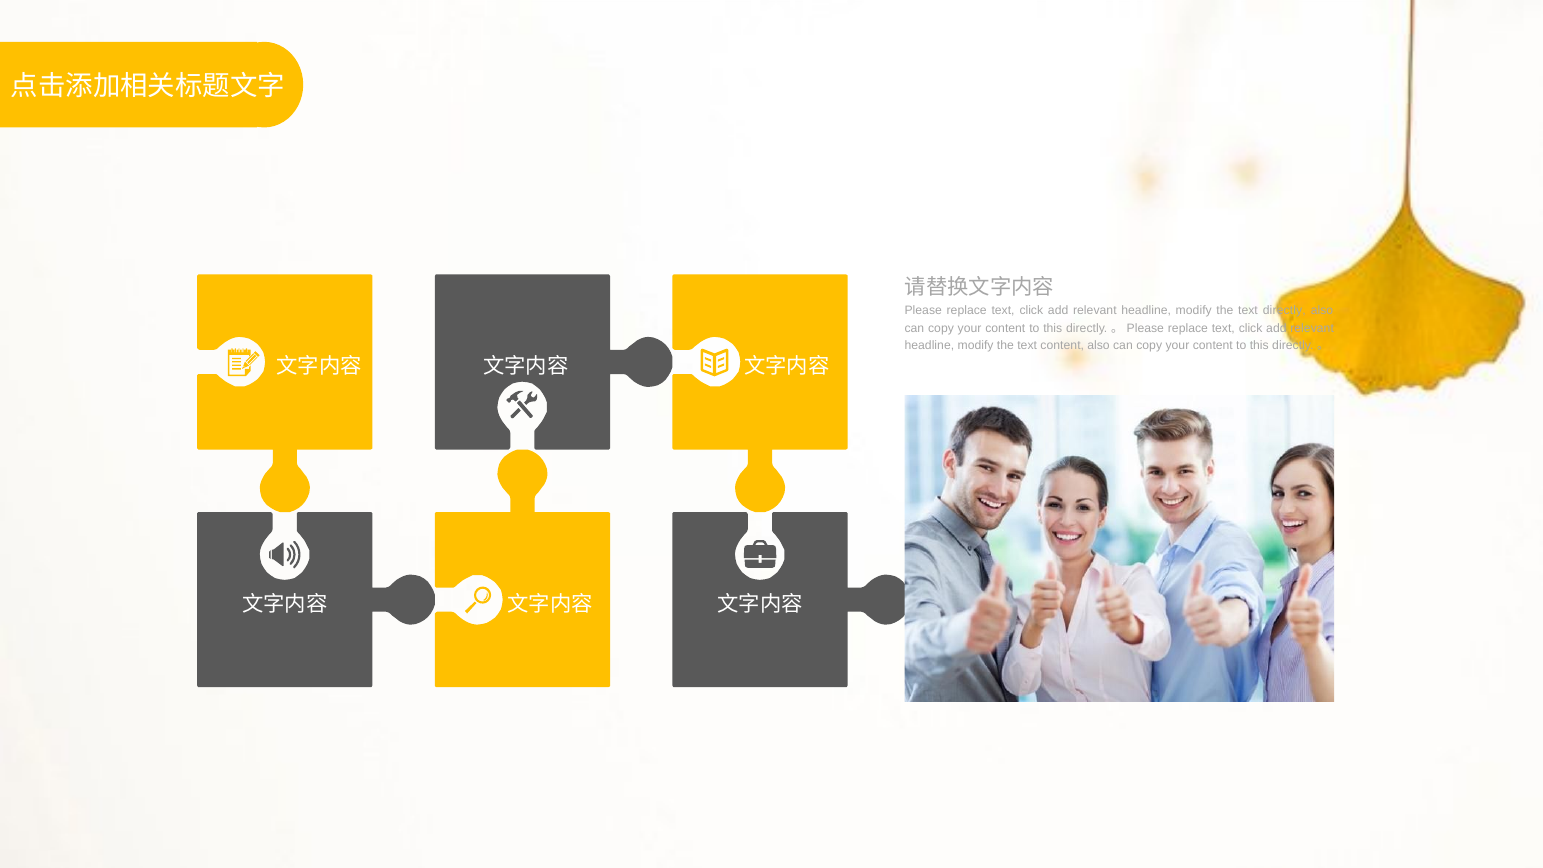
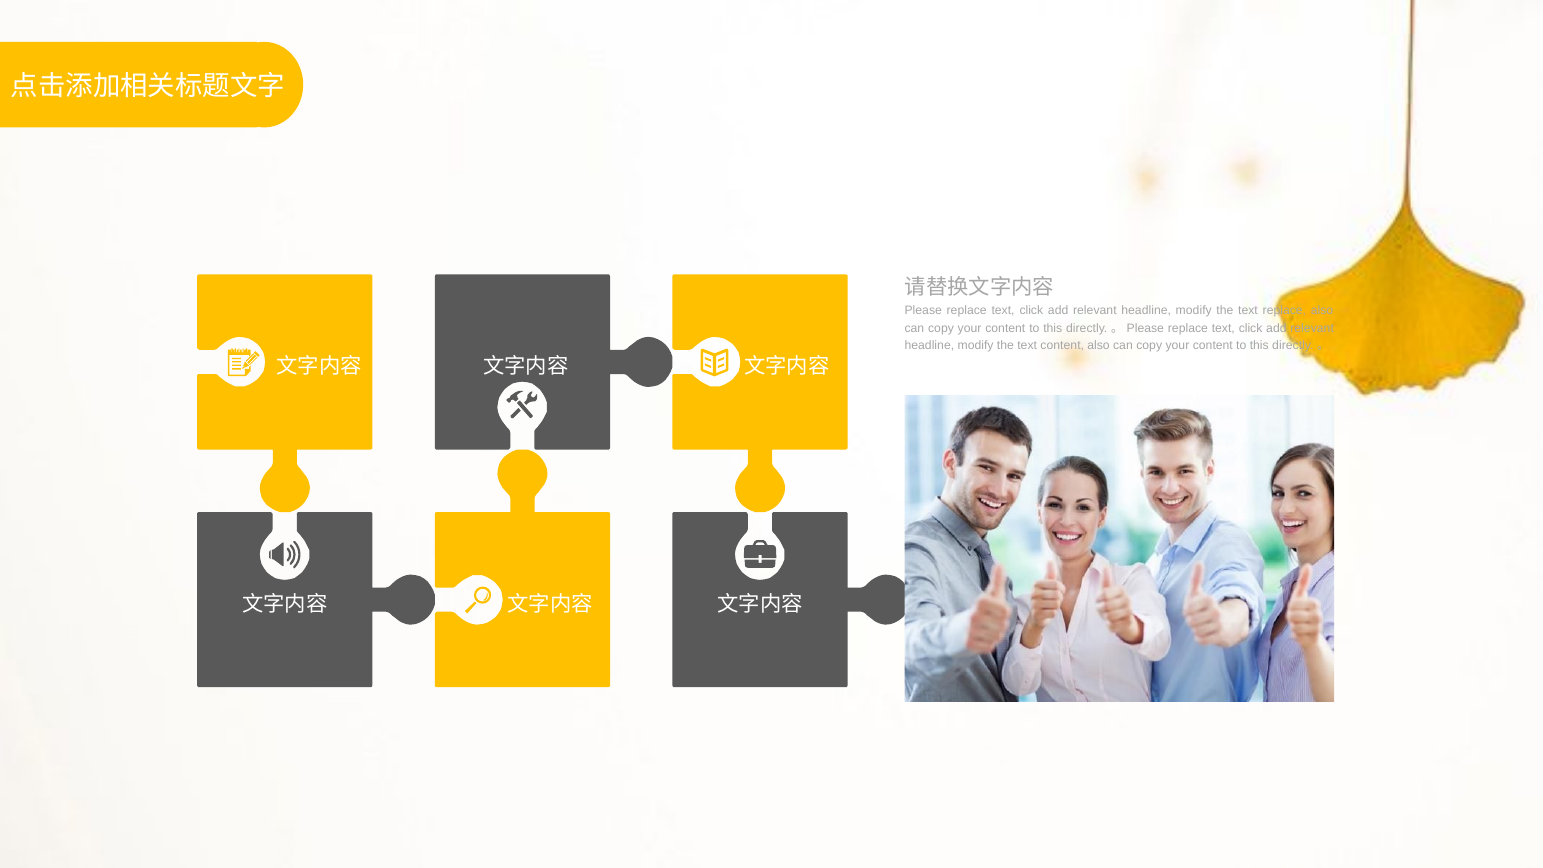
text directly: directly -> replace (1284, 311)
